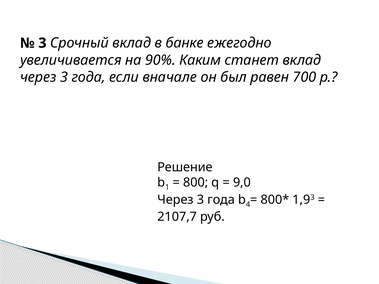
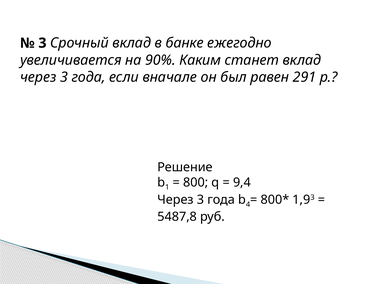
700: 700 -> 291 (304, 77)
9,0: 9,0 -> 9,4 (242, 183)
2107,7: 2107,7 -> 5487,8 (177, 217)
